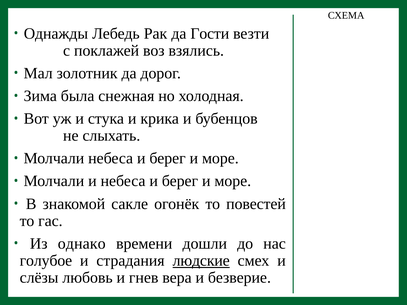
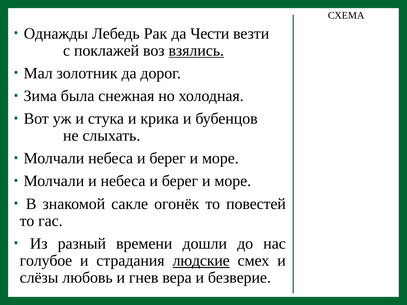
Гости: Гости -> Чести (210, 33)
взялись underline: none -> present (196, 51)
однако: однако -> разный (82, 244)
